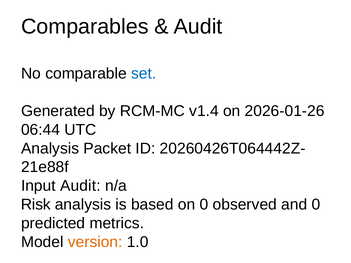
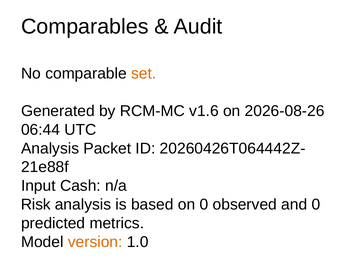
set colour: blue -> orange (144, 74)
v1.4: v1.4 -> v1.6 (204, 111)
2026-01-26: 2026-01-26 -> 2026-08-26 (285, 111)
Input Audit: Audit -> Cash (80, 186)
